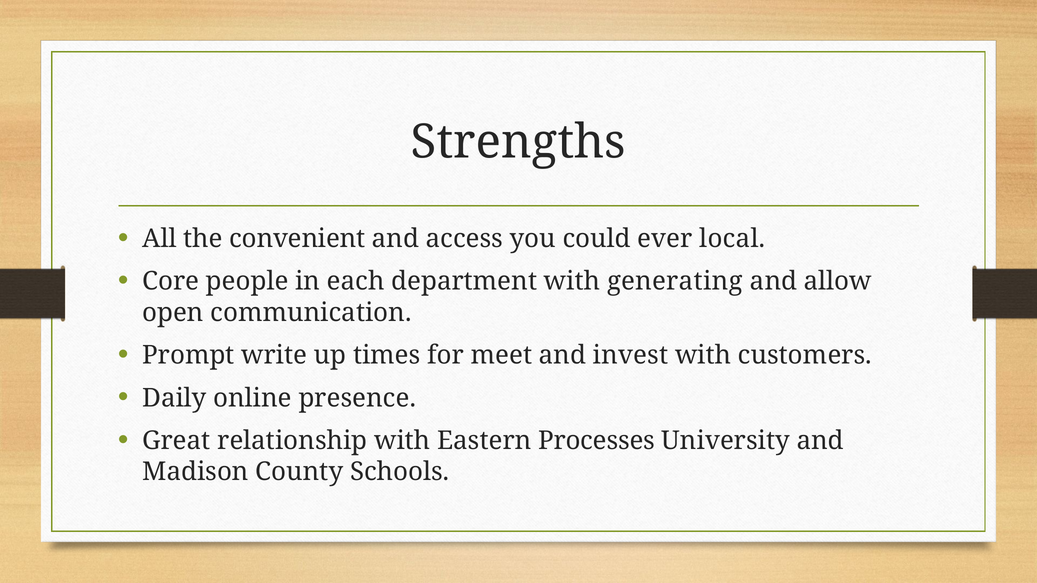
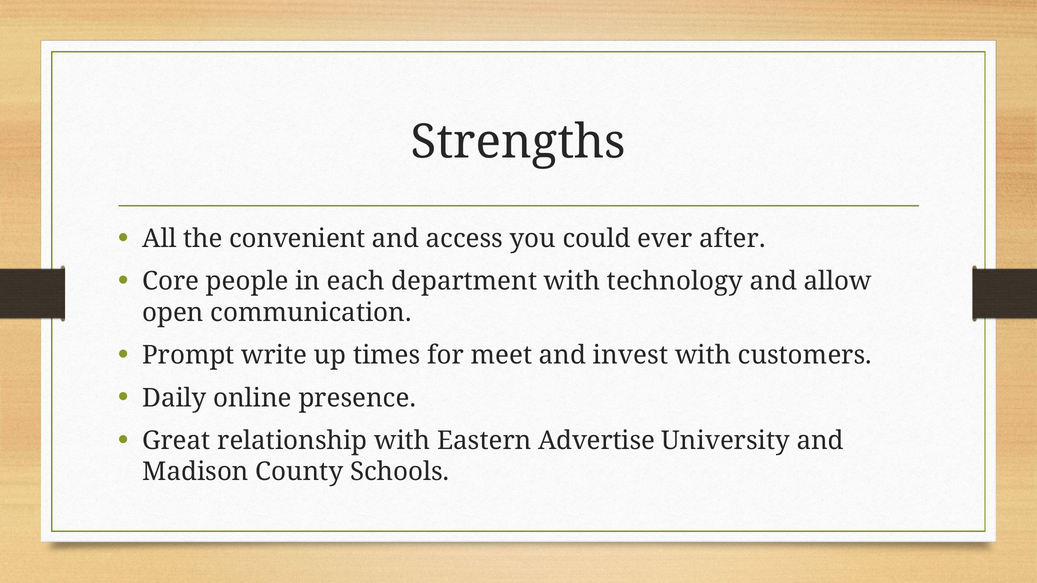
local: local -> after (732, 239)
generating: generating -> technology (675, 282)
Processes: Processes -> Advertise (597, 441)
